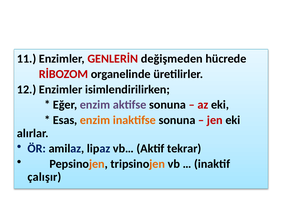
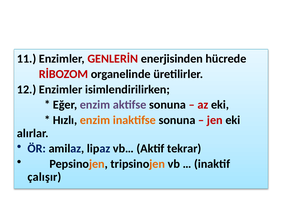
değişmeden: değişmeden -> enerjisinden (172, 59)
Esas: Esas -> Hızlı (65, 120)
